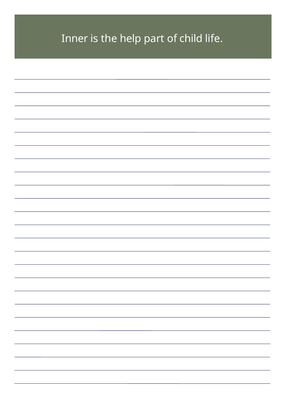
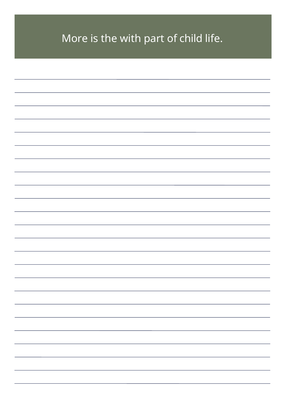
Inner: Inner -> More (75, 39)
help: help -> with (131, 39)
